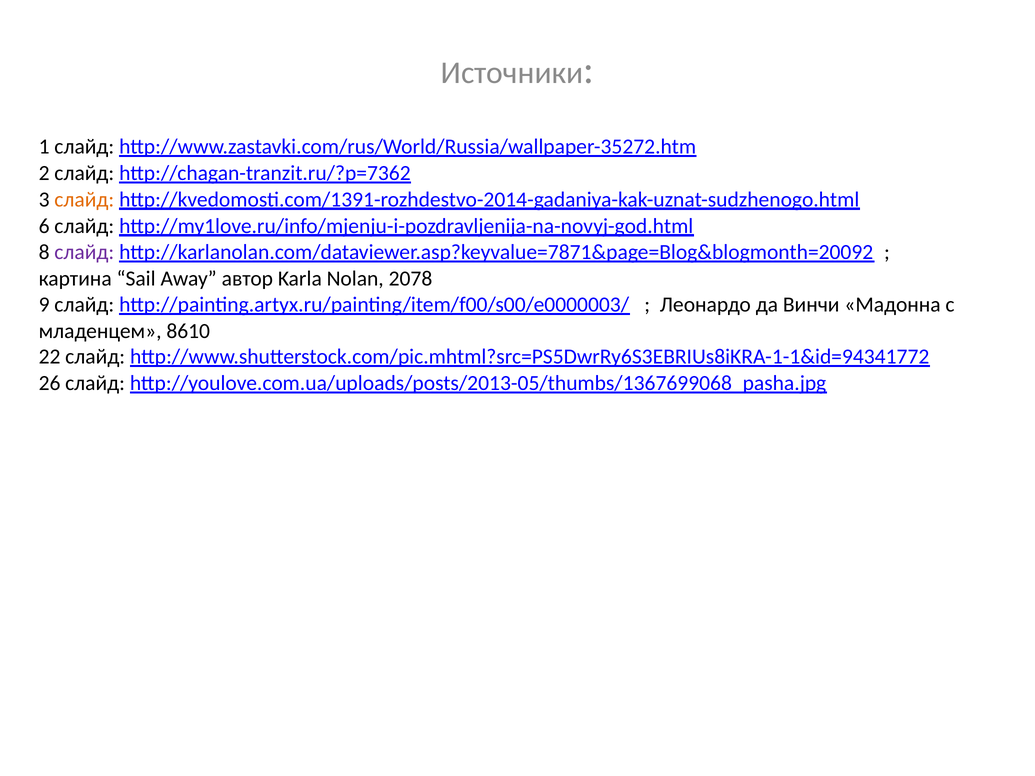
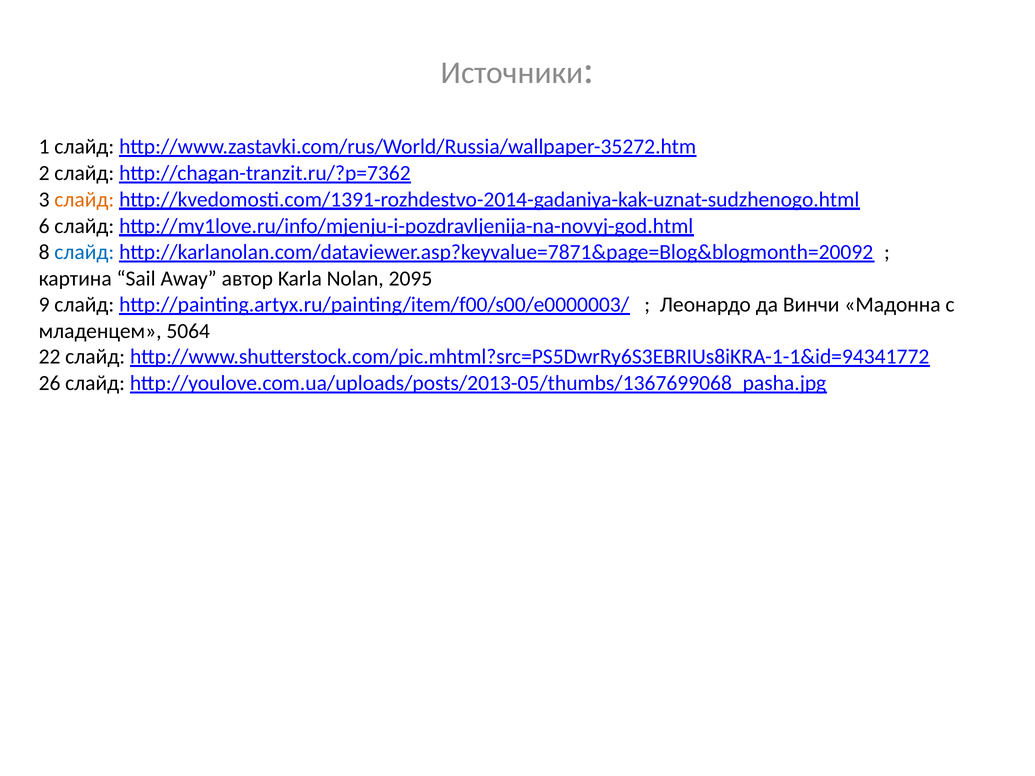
слайд colour: purple -> blue (84, 252)
2078: 2078 -> 2095 (410, 279)
8610: 8610 -> 5064 (188, 331)
